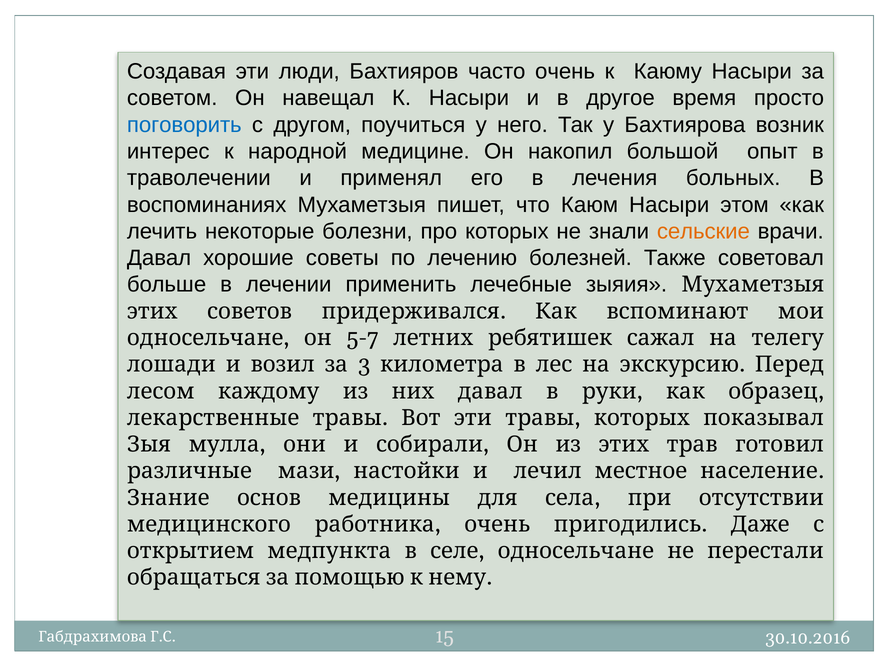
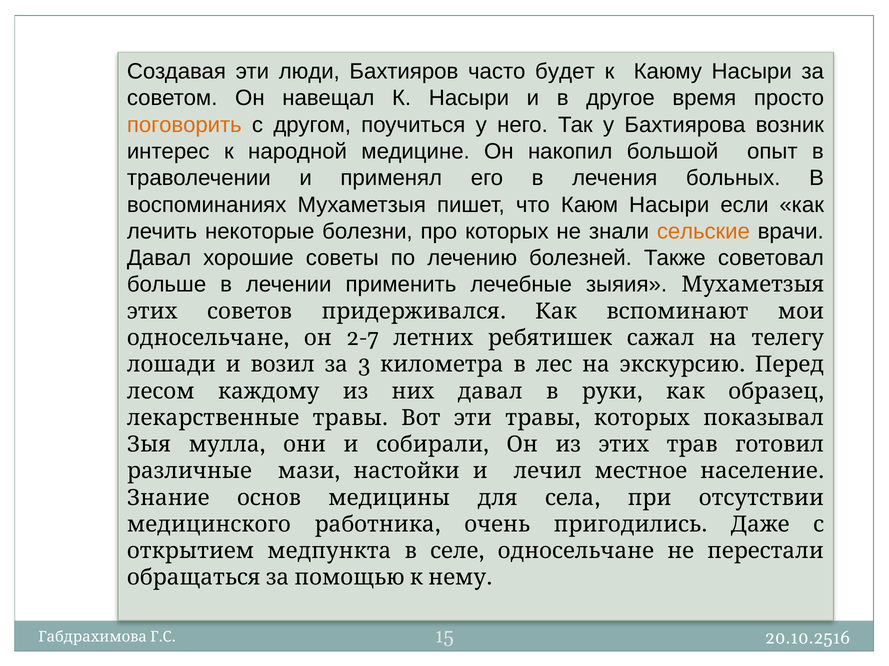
часто очень: очень -> будет (565, 72)
поговорить colour: blue -> orange (184, 125)
этом: этом -> если (745, 205)
5-7: 5-7 -> 2-7 (363, 338)
30.10.2016: 30.10.2016 -> 20.10.2516 (808, 639)
